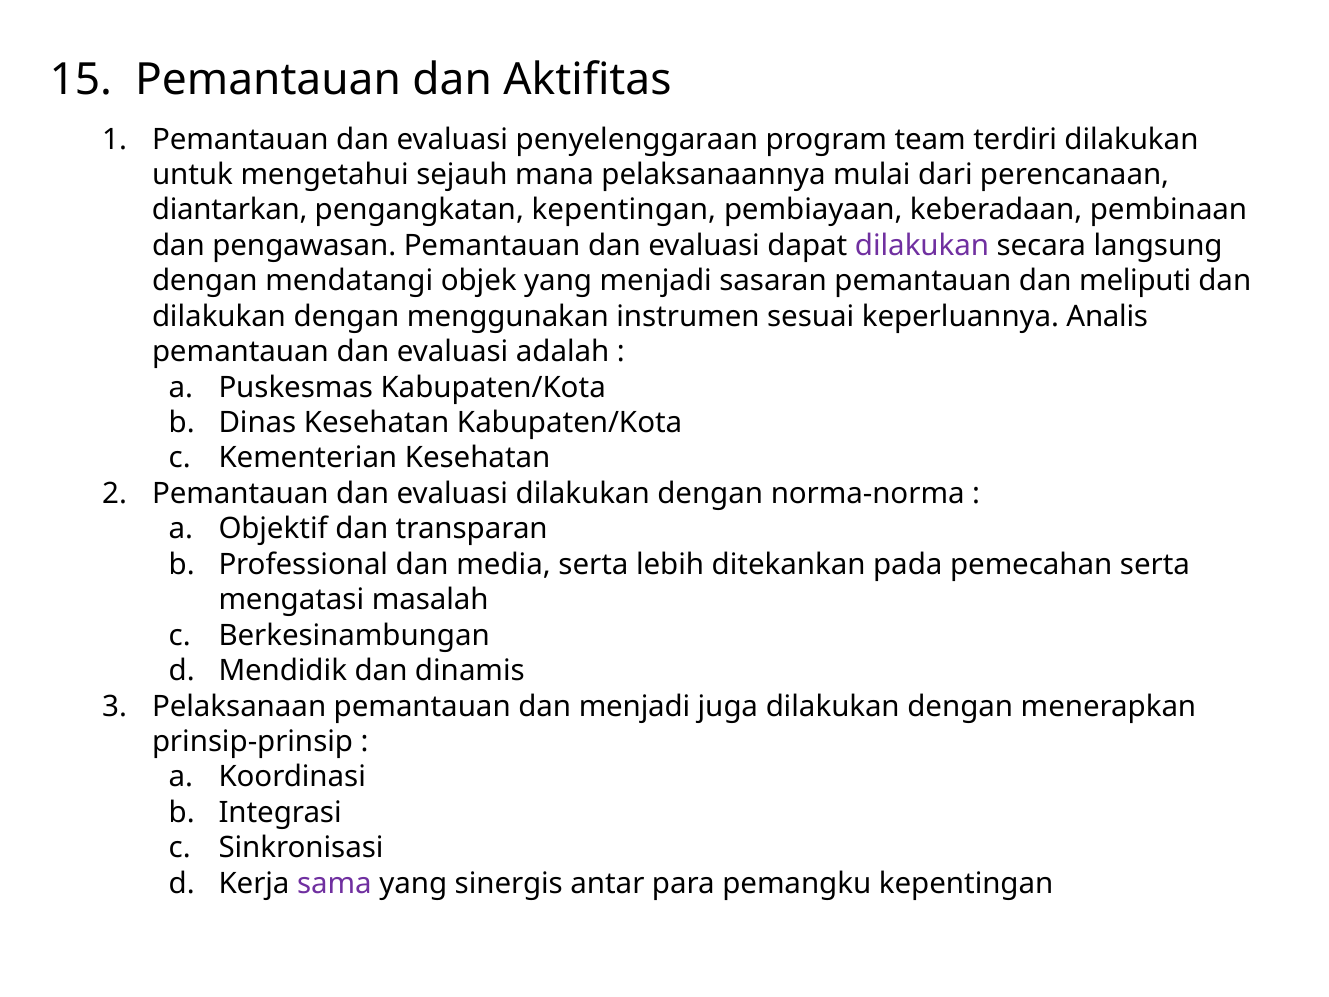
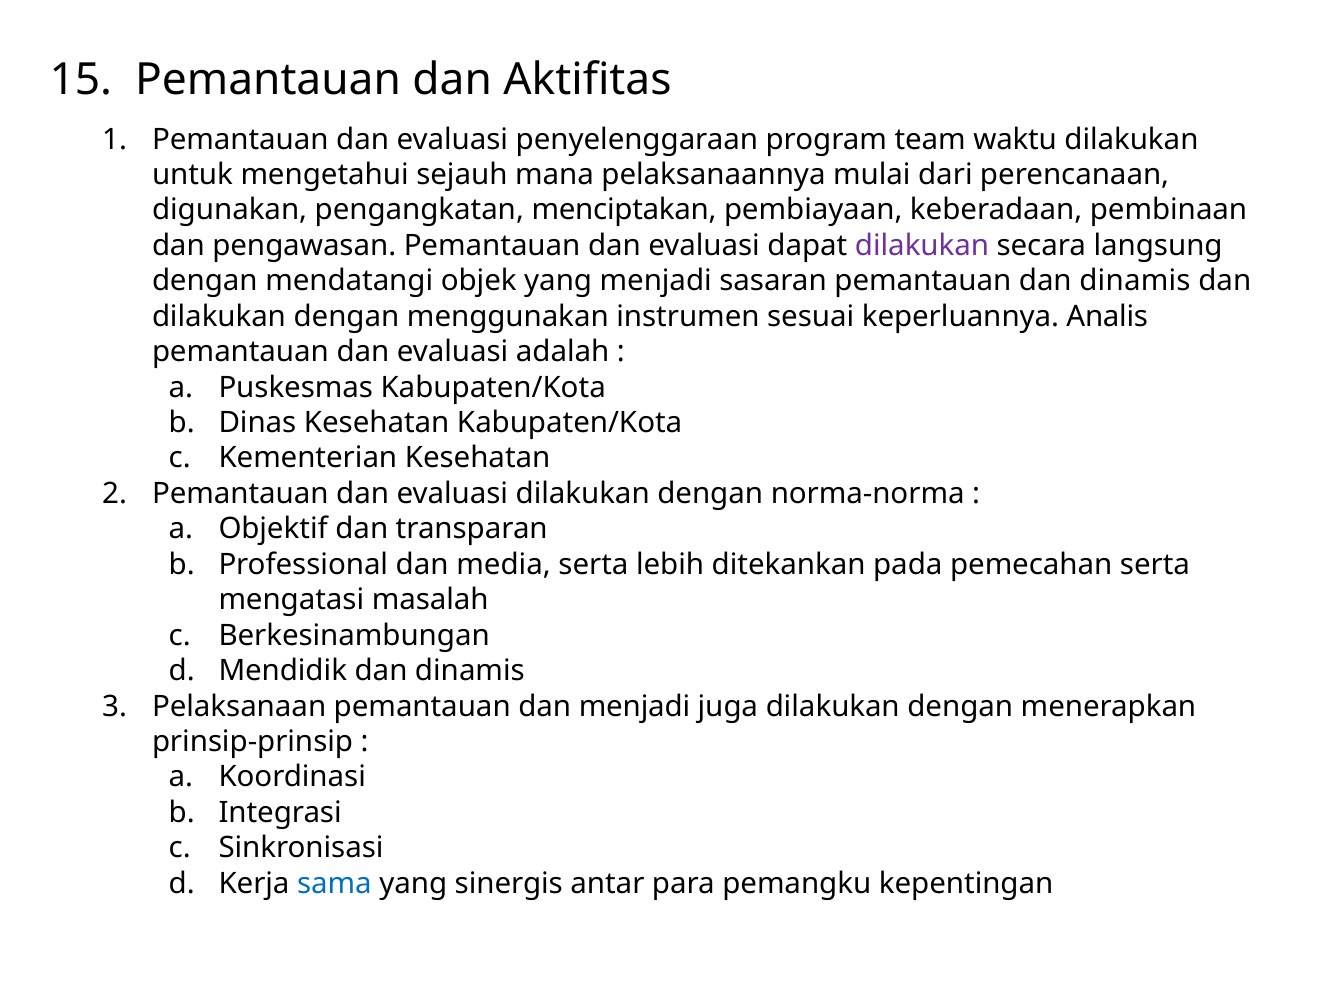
terdiri: terdiri -> waktu (1015, 139)
diantarkan: diantarkan -> digunakan (230, 210)
pengangkatan kepentingan: kepentingan -> menciptakan (624, 210)
pemantauan dan meliputi: meliputi -> dinamis (1135, 281)
sama colour: purple -> blue (334, 883)
